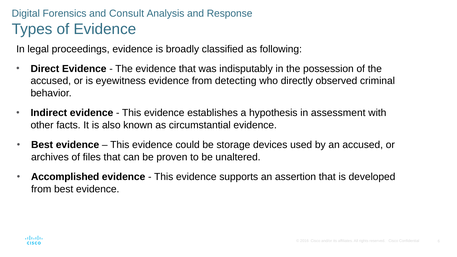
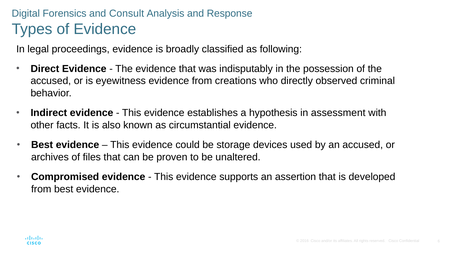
detecting: detecting -> creations (236, 81)
Accomplished: Accomplished -> Compromised (65, 177)
